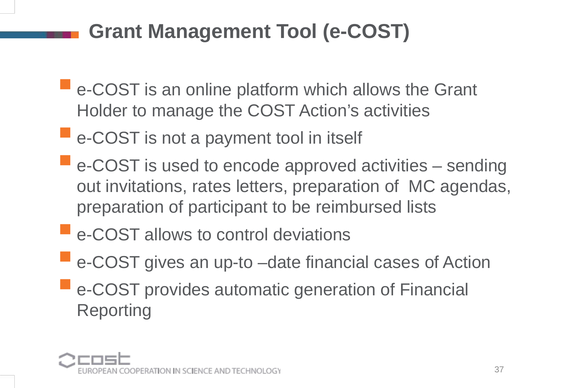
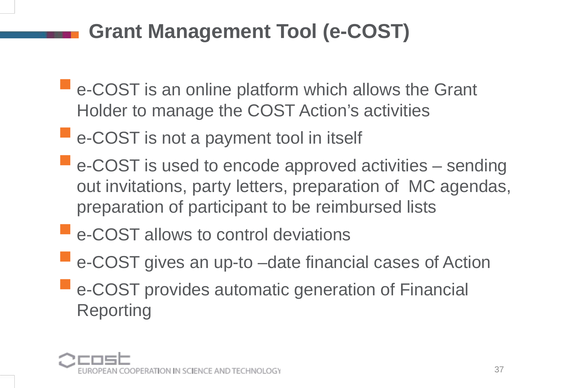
rates: rates -> party (212, 187)
